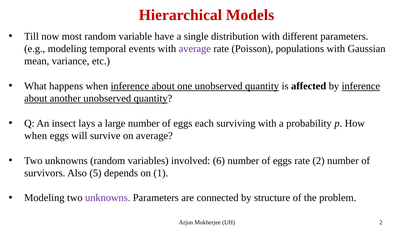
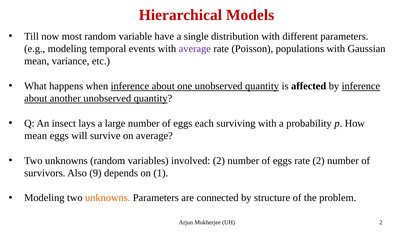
when: when -> mean (36, 136)
involved 6: 6 -> 2 (219, 160)
5: 5 -> 9 (95, 173)
unknowns colour: purple -> orange (108, 198)
